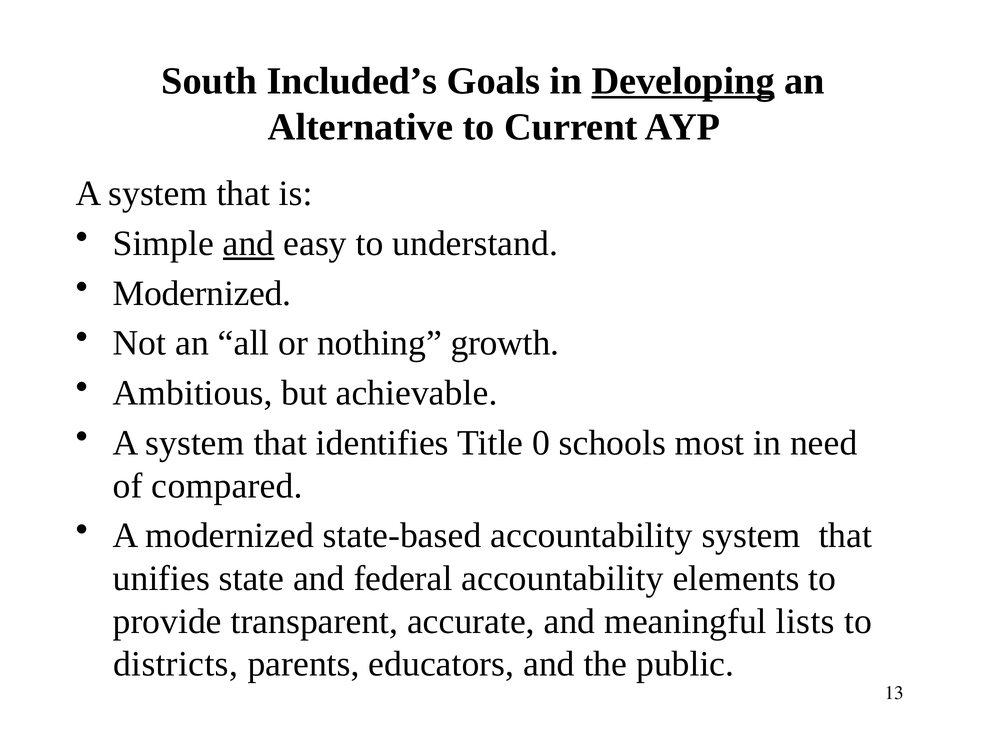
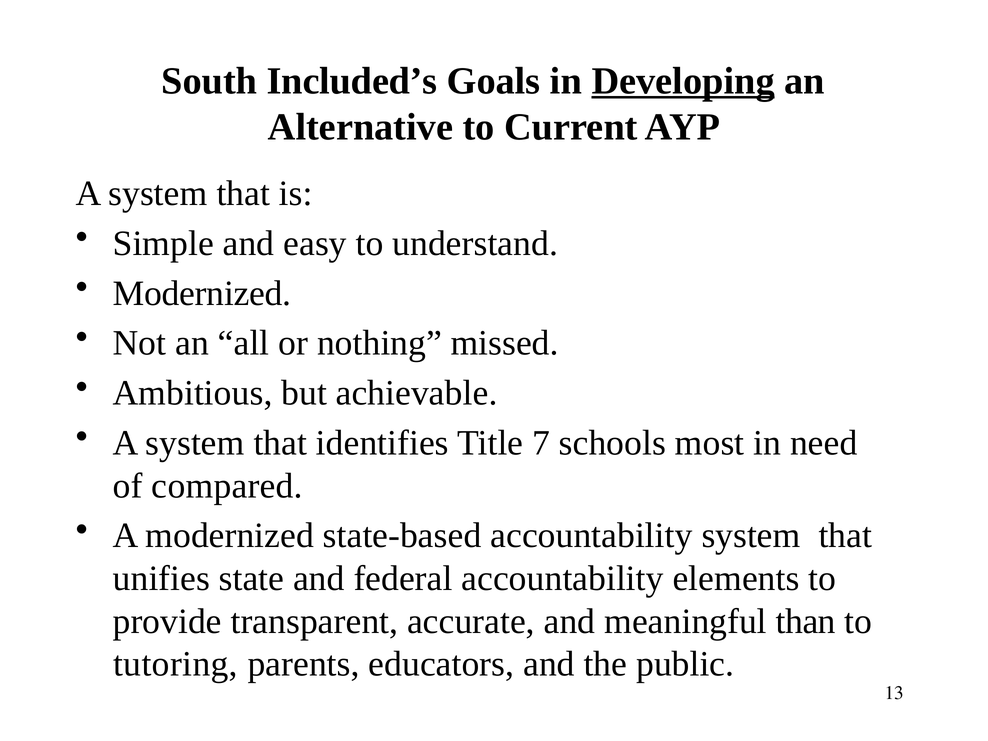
and underline: present -> none (249, 243)
growth: growth -> missed (505, 343)
0: 0 -> 7 (541, 443)
lists: lists -> than (806, 621)
districts: districts -> tutoring (176, 664)
